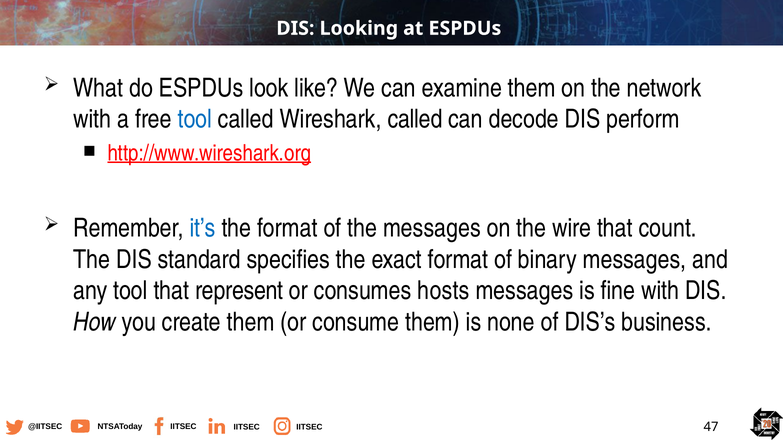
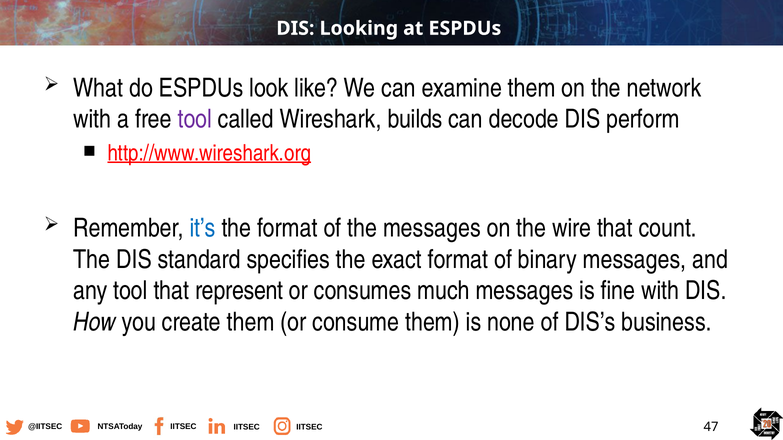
tool colour: blue -> purple (195, 119)
Wireshark called: called -> builds (415, 119)
hosts: hosts -> much (444, 291)
